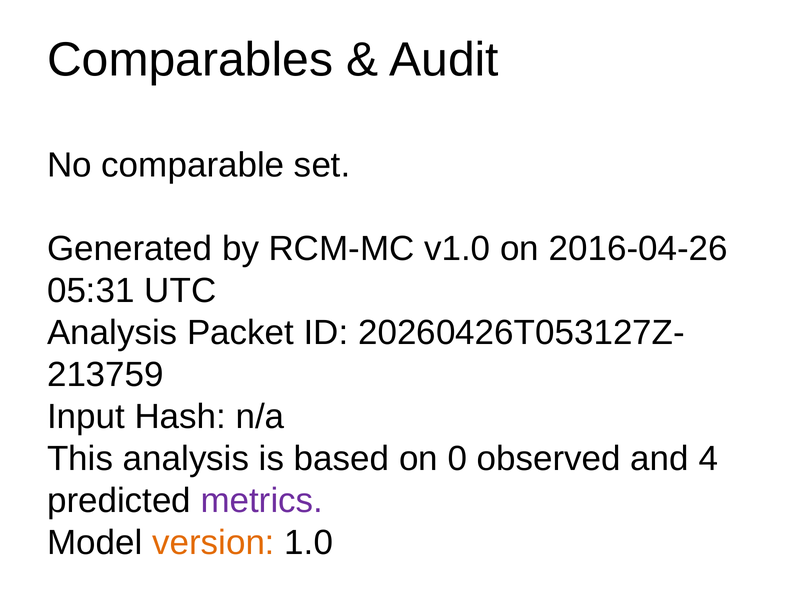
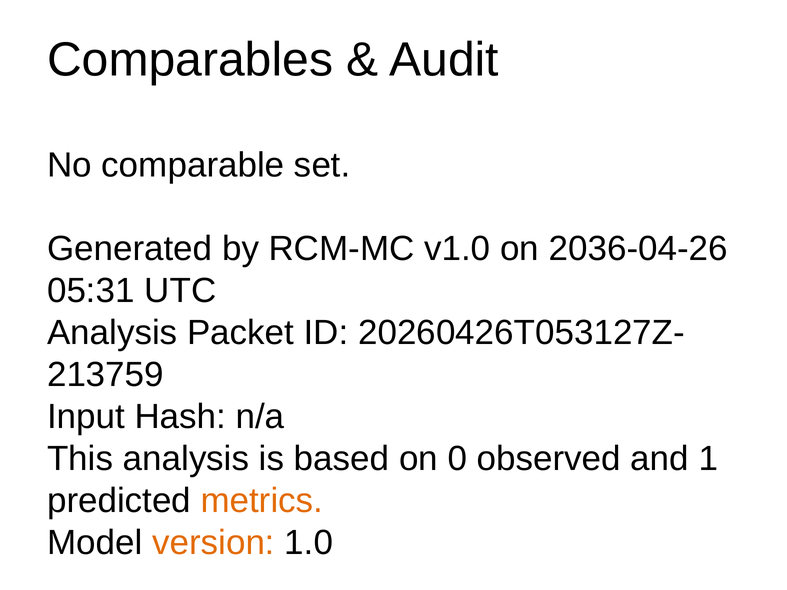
2016-04-26: 2016-04-26 -> 2036-04-26 (638, 249)
4: 4 -> 1 (708, 459)
metrics colour: purple -> orange (262, 501)
